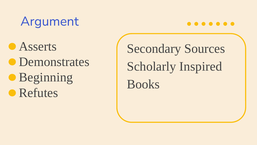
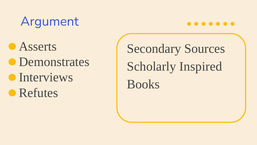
Beginning: Beginning -> Interviews (46, 77)
